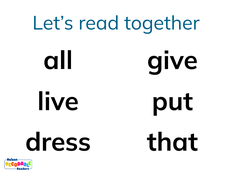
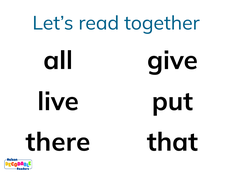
dress: dress -> there (58, 142)
